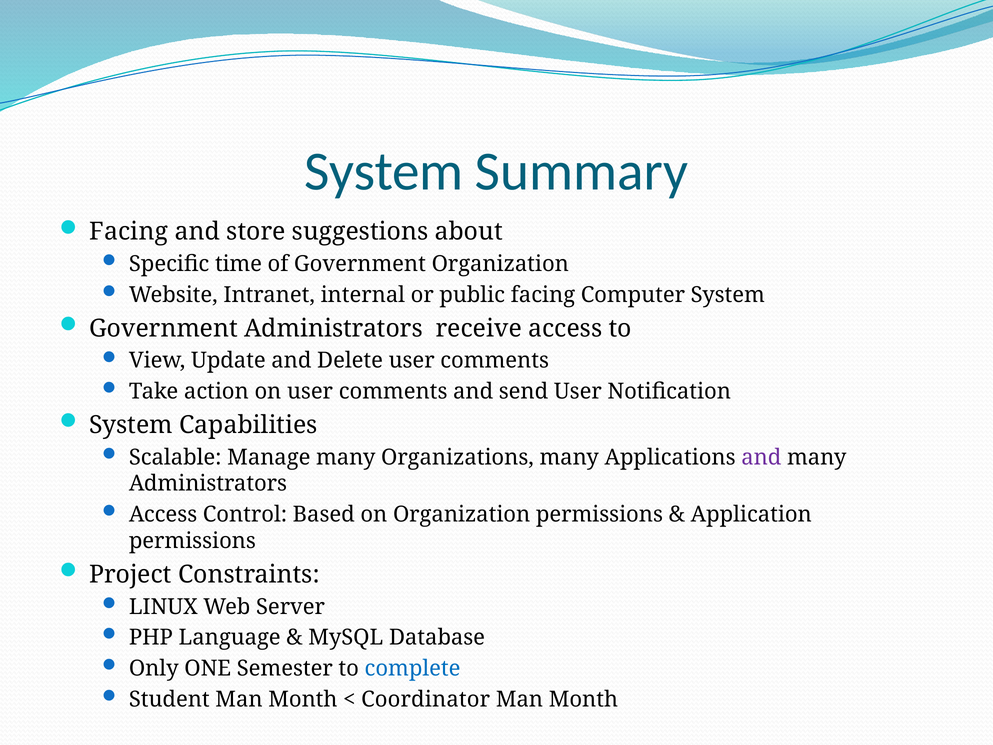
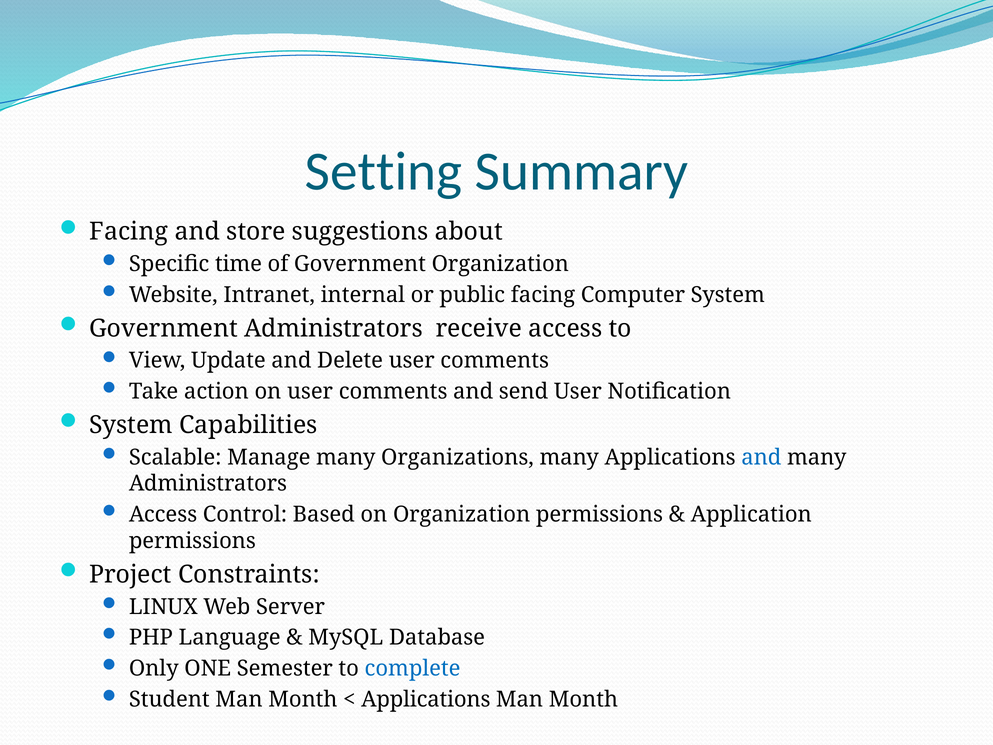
System: System -> Setting (383, 171)
and colour: purple -> blue (761, 457)
Coordinator: Coordinator -> Applications (426, 699)
